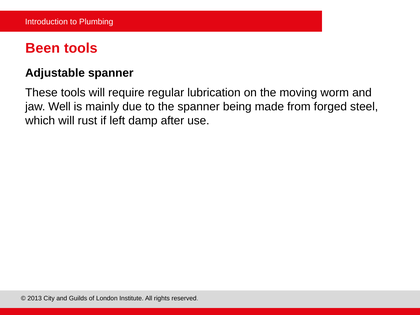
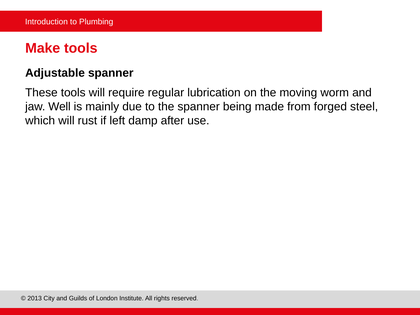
Been: Been -> Make (43, 48)
